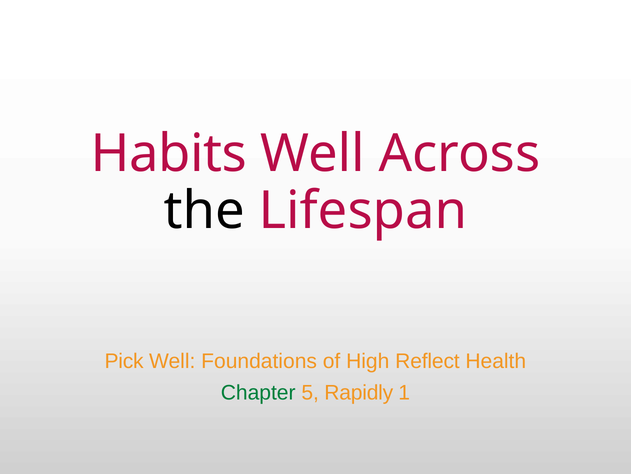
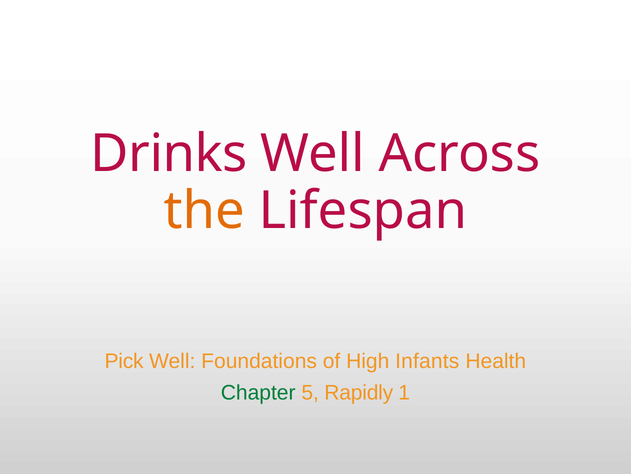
Habits: Habits -> Drinks (169, 154)
the colour: black -> orange (204, 210)
Reflect: Reflect -> Infants (427, 361)
